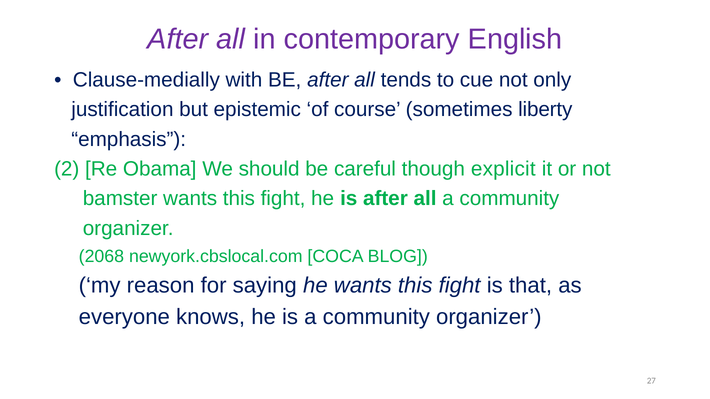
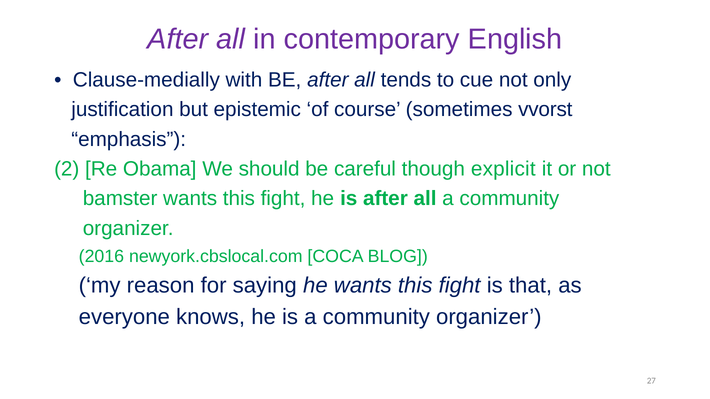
liberty: liberty -> vvorst (545, 110)
2068: 2068 -> 2016 (101, 257)
